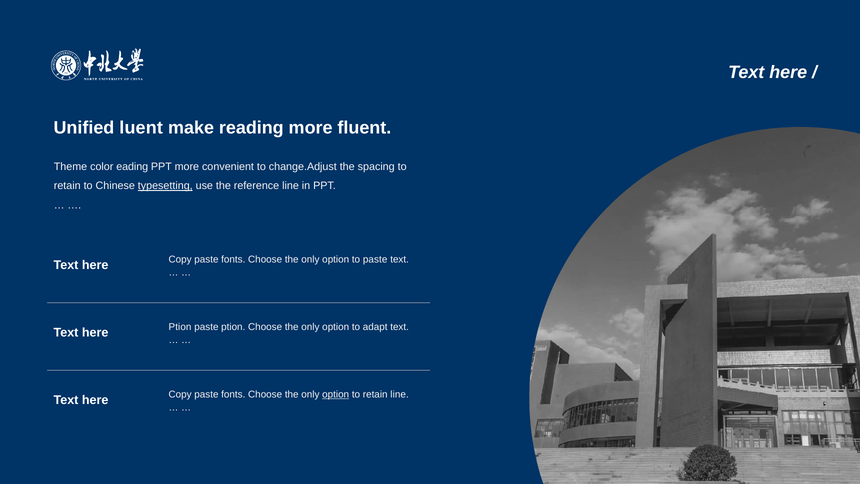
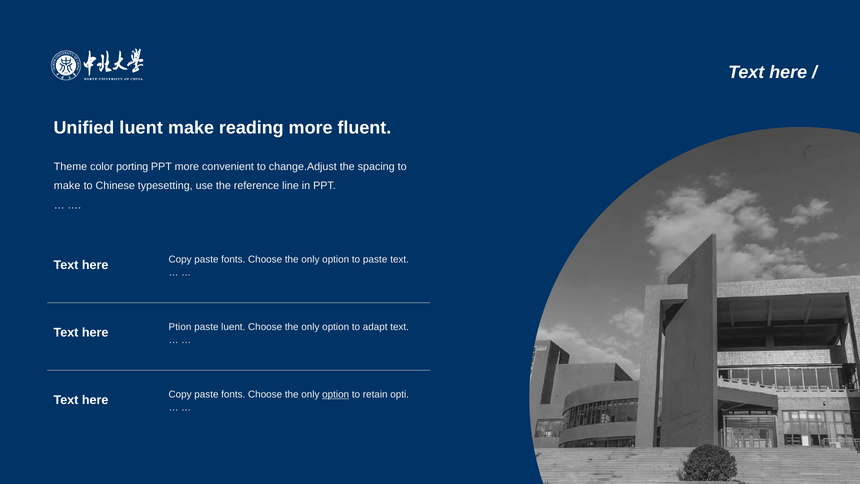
eading: eading -> porting (132, 166)
retain: retain -> make (67, 186)
typesetting underline: present -> none (165, 186)
paste ption: ption -> luent (233, 327)
retain line: line -> opti (400, 394)
